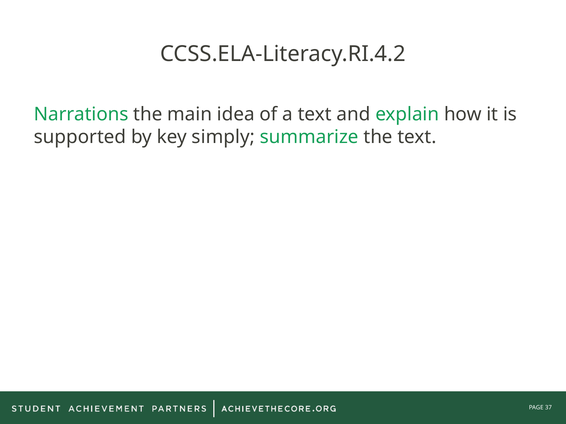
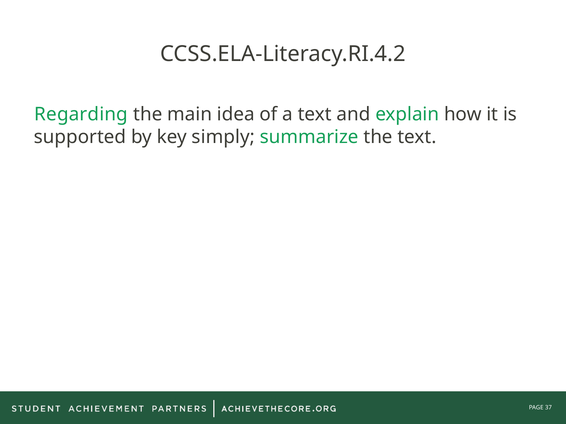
Narrations: Narrations -> Regarding (81, 115)
